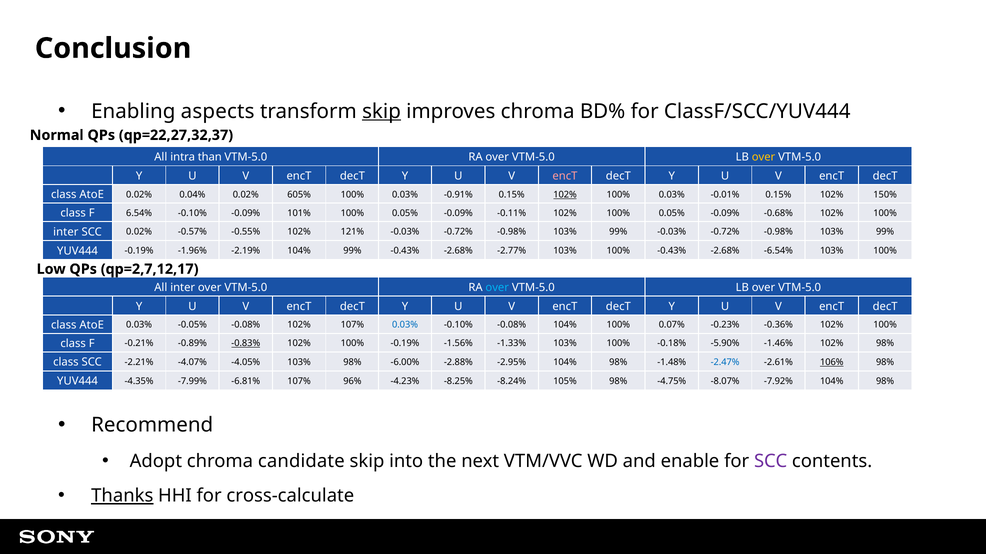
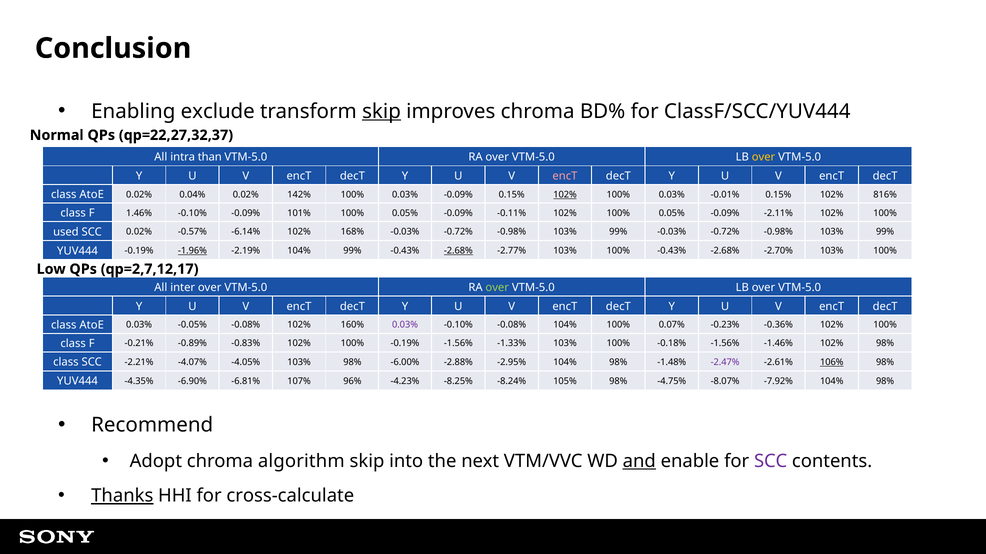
aspects: aspects -> exclude (218, 111)
605%: 605% -> 142% (299, 195)
0.03% -0.91%: -0.91% -> -0.09% (458, 195)
150%: 150% -> 816% (885, 195)
6.54%: 6.54% -> 1.46% (139, 213)
-0.68%: -0.68% -> -2.11% (778, 213)
inter: inter -> used (66, 232)
-0.55%: -0.55% -> -6.14% (246, 232)
121%: 121% -> 168% (352, 232)
-1.96% underline: none -> present (192, 251)
-2.68% underline: none -> present (458, 251)
-6.54%: -6.54% -> -2.70% (778, 251)
over colour: light blue -> light green (497, 287)
102% 107%: 107% -> 160% (352, 325)
0.03% colour: blue -> purple (405, 325)
-0.83% underline: present -> none (246, 344)
-0.18% -5.90%: -5.90% -> -1.56% (725, 344)
-2.47% colour: blue -> purple (725, 362)
-7.99%: -7.99% -> -6.90% (192, 381)
candidate: candidate -> algorithm (301, 461)
and underline: none -> present (639, 461)
